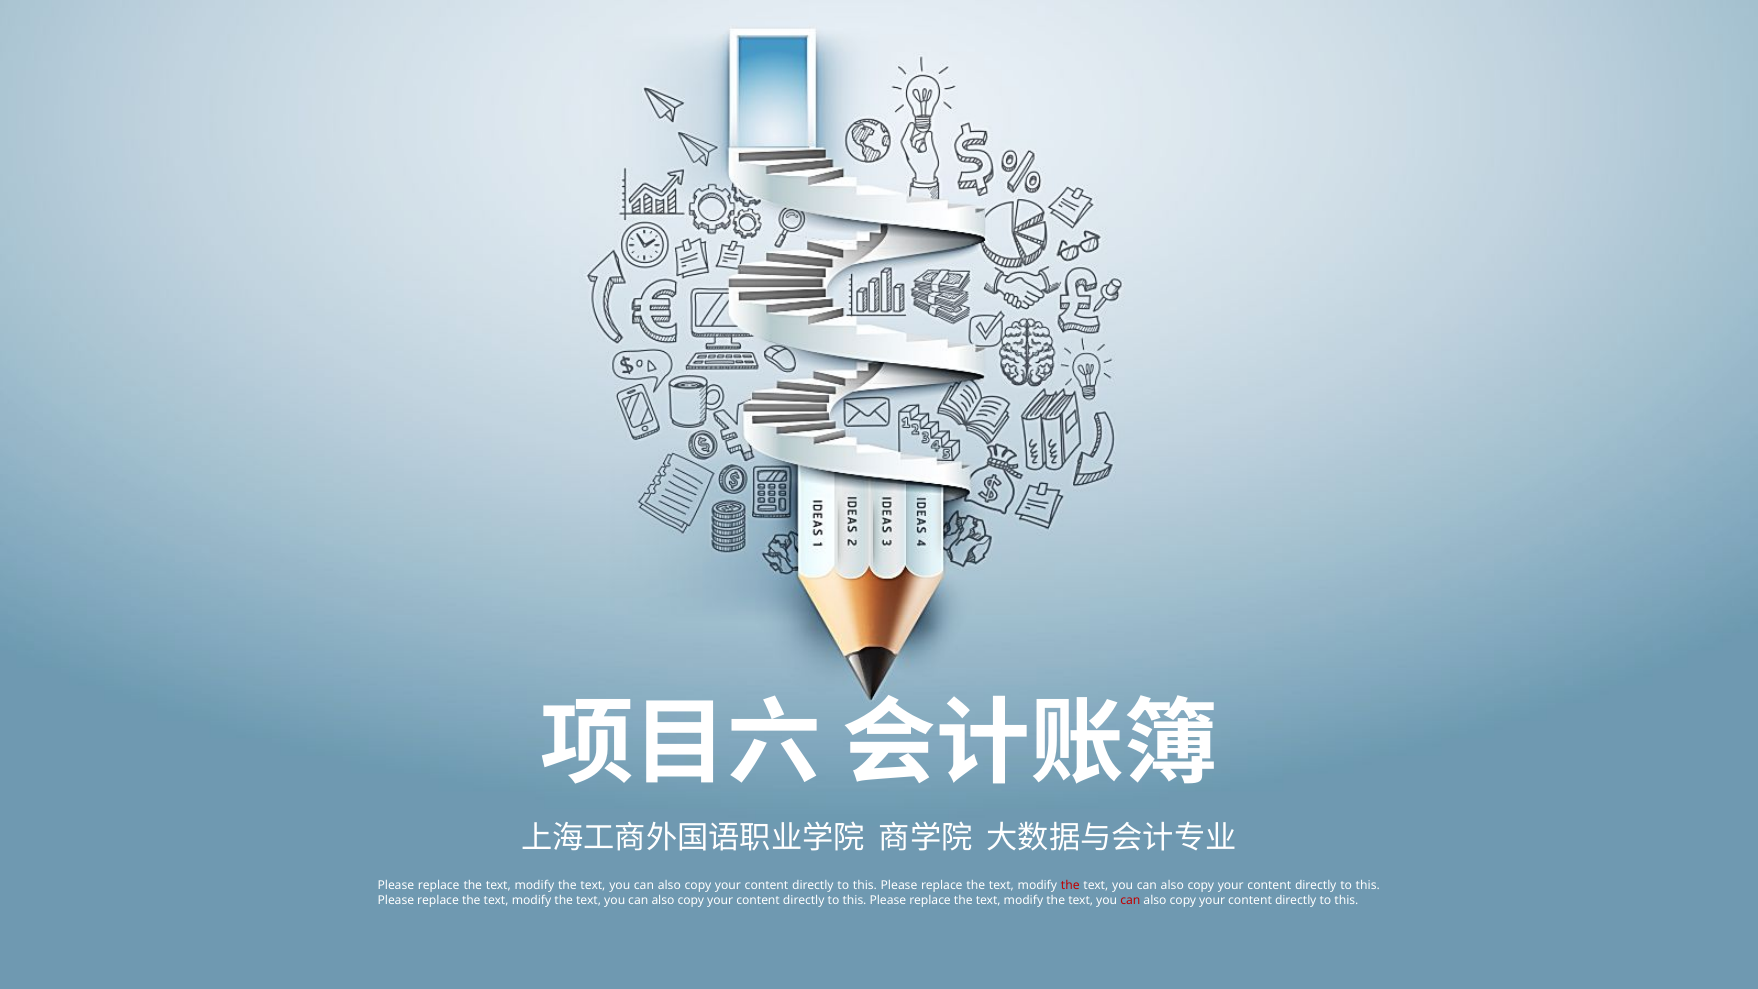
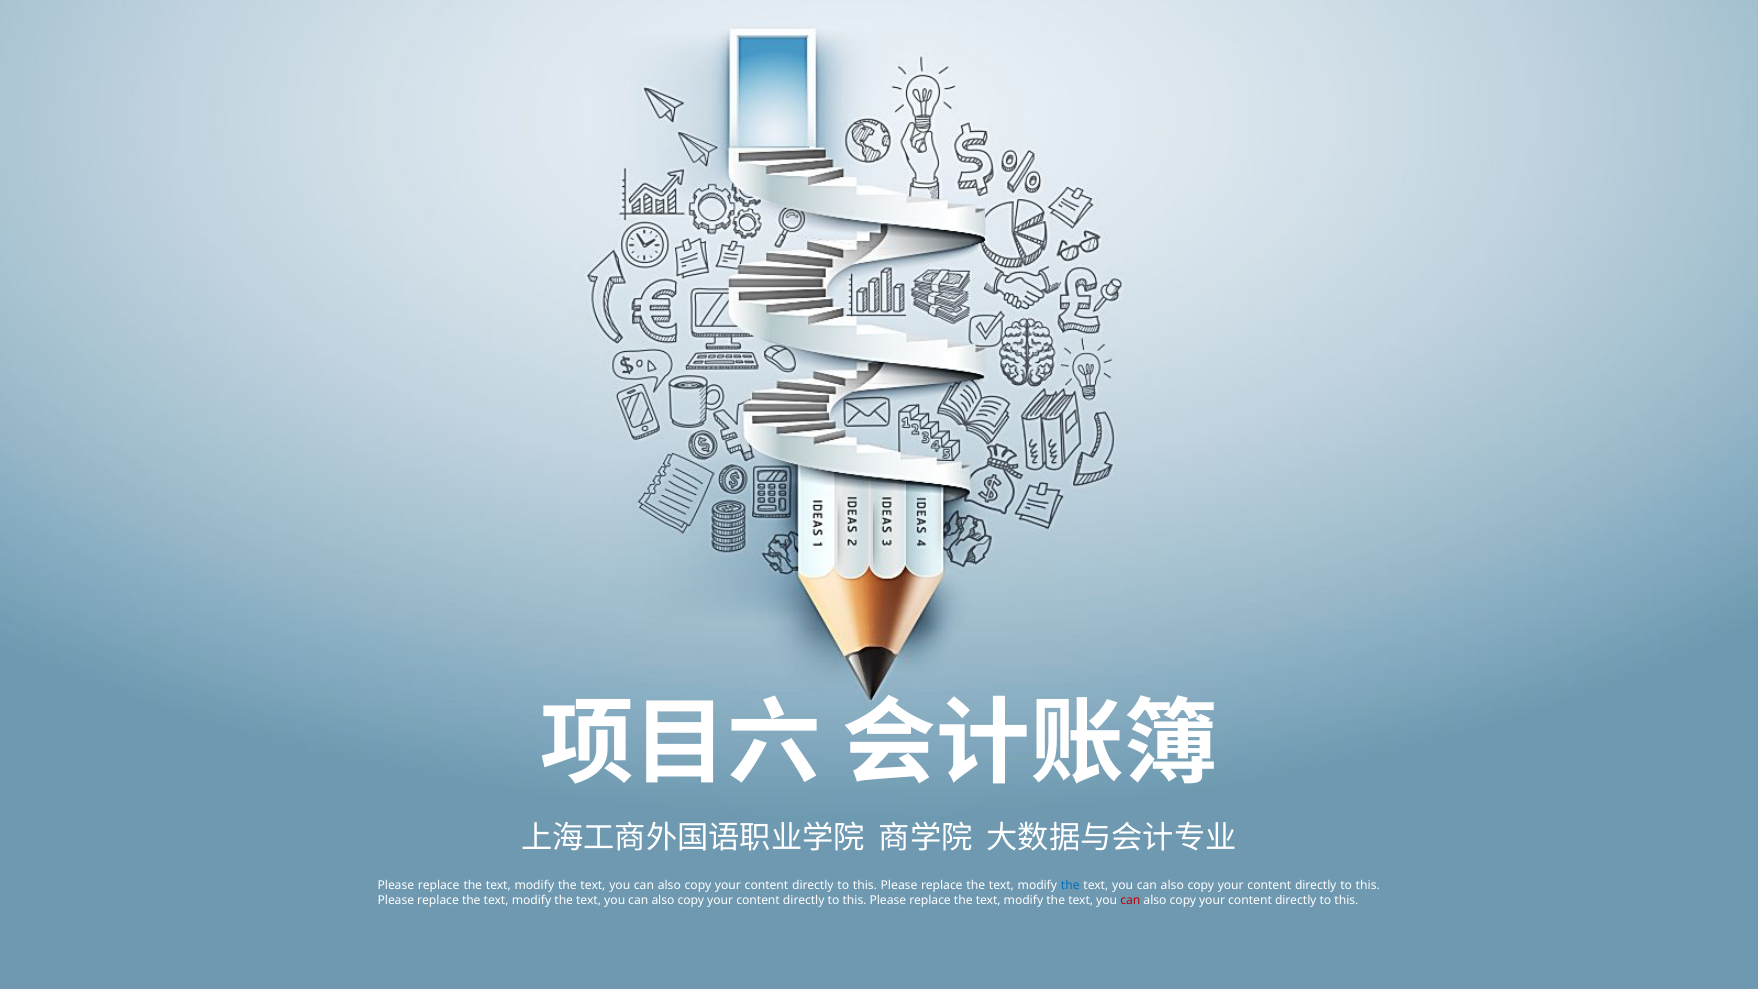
the colour: red -> blue (1070, 885)
